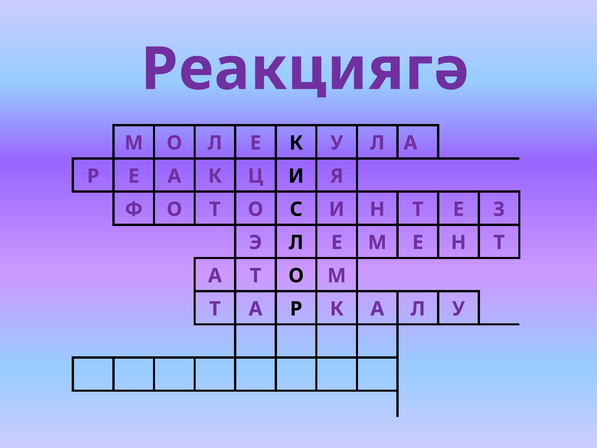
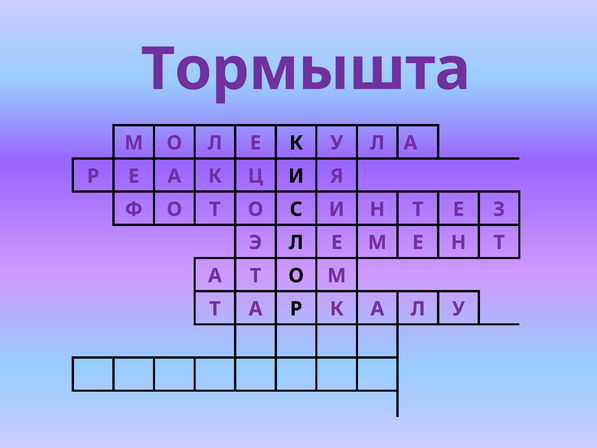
Реакциягә: Реакциягә -> Тормышта (306, 69)
